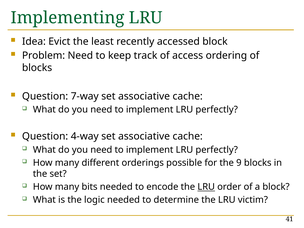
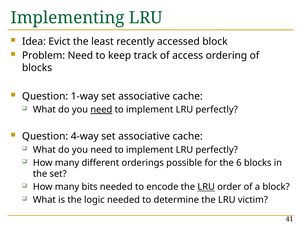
7-way: 7-way -> 1-way (85, 96)
need underline: none -> present (101, 110)
9: 9 -> 6 (239, 163)
